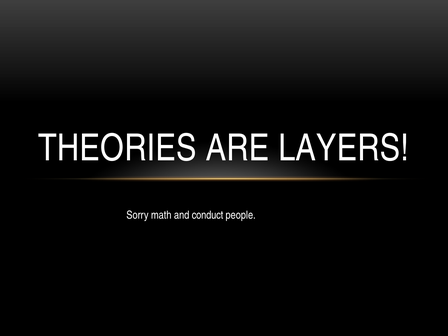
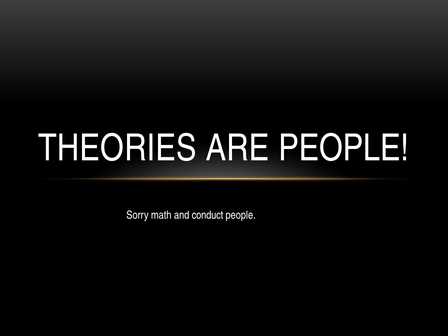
ARE LAYERS: LAYERS -> PEOPLE (344, 148)
